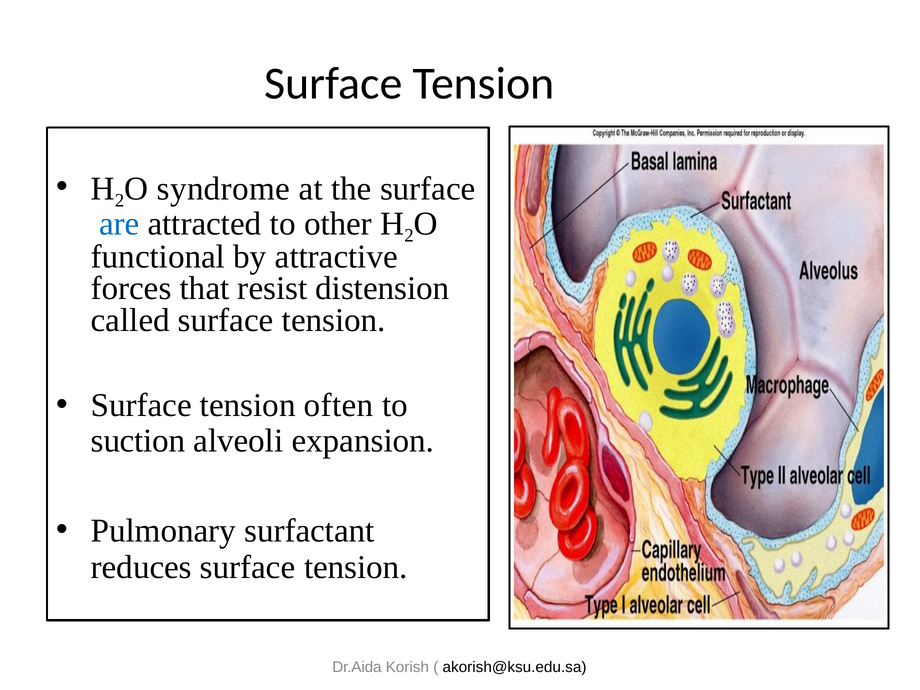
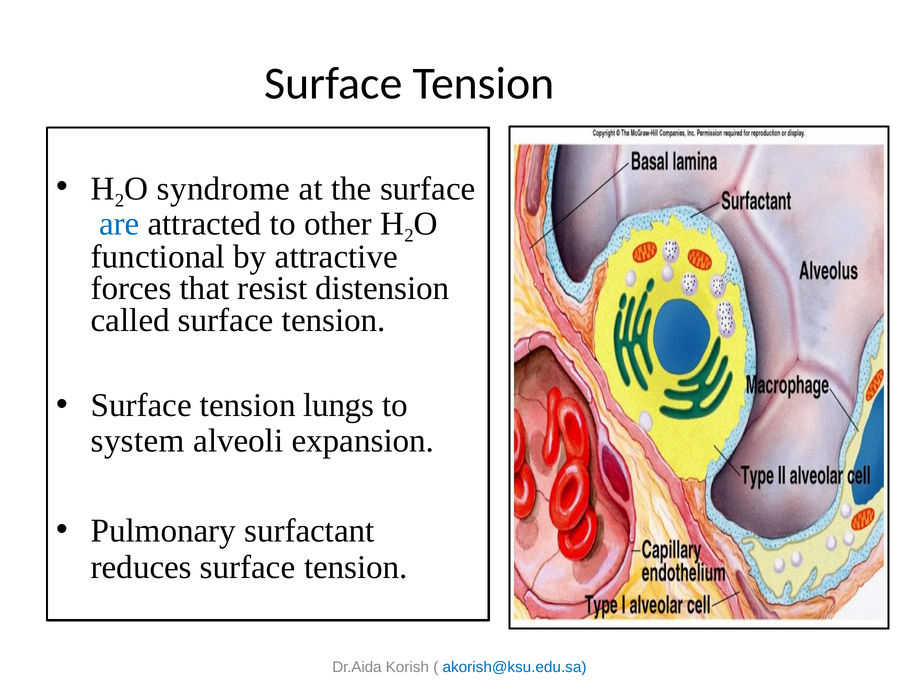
often: often -> lungs (339, 405)
suction: suction -> system (138, 441)
akorish@ksu.edu.sa colour: black -> blue (515, 667)
